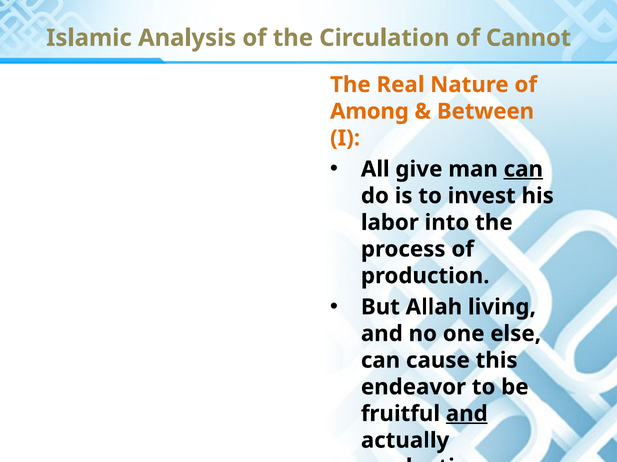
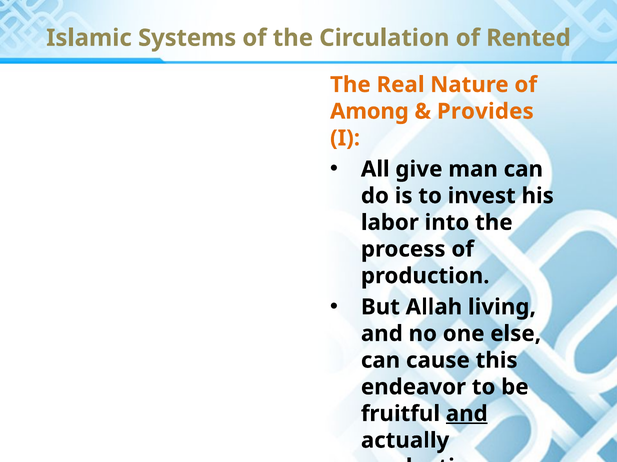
Analysis: Analysis -> Systems (187, 38)
Cannot: Cannot -> Rented (528, 38)
Between: Between -> Provides (485, 112)
can underline: present -> none (523, 169)
